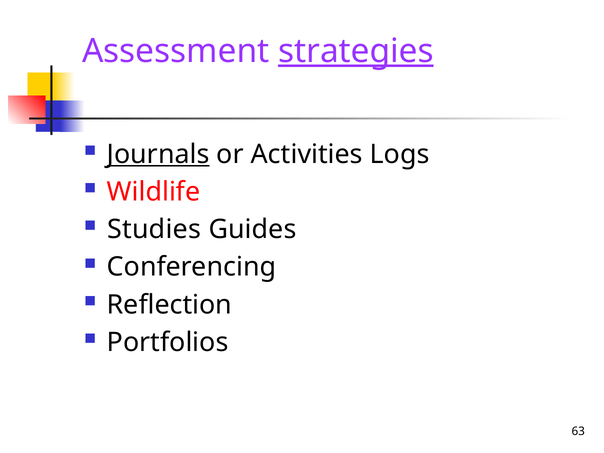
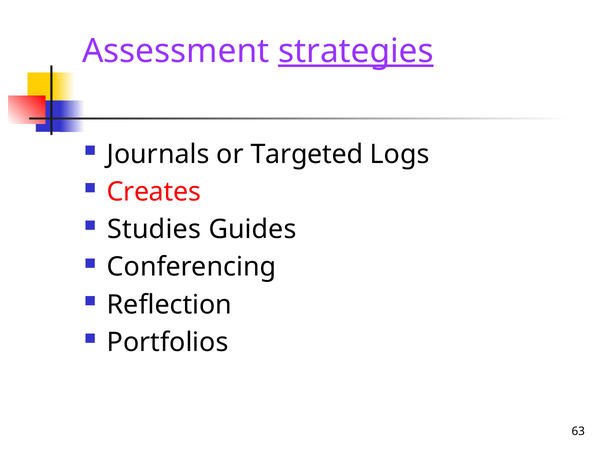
Journals underline: present -> none (158, 154)
Activities: Activities -> Targeted (307, 154)
Wildlife: Wildlife -> Creates (154, 192)
